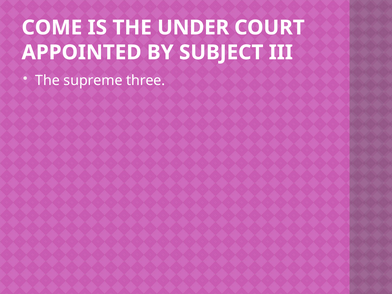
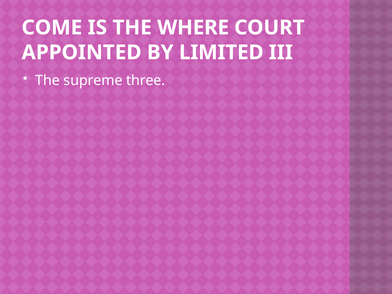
UNDER: UNDER -> WHERE (193, 28)
SUBJECT: SUBJECT -> LIMITED (221, 52)
